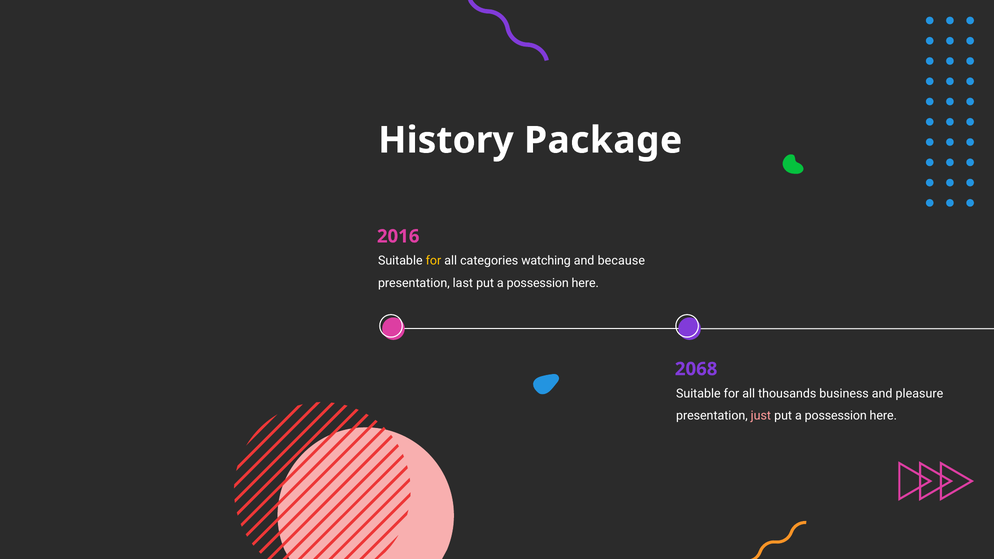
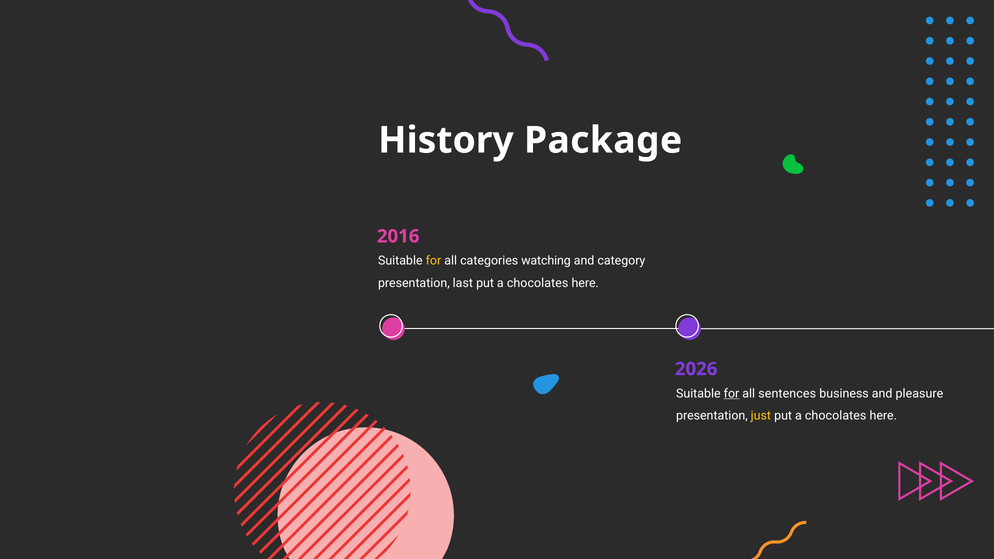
because: because -> category (621, 261)
possession: possession -> chocolates (538, 283)
2068: 2068 -> 2026 (696, 369)
for underline: none -> present (732, 393)
thousands: thousands -> sentences (787, 393)
just colour: pink -> yellow (761, 416)
possession: possession -> chocolates (836, 416)
